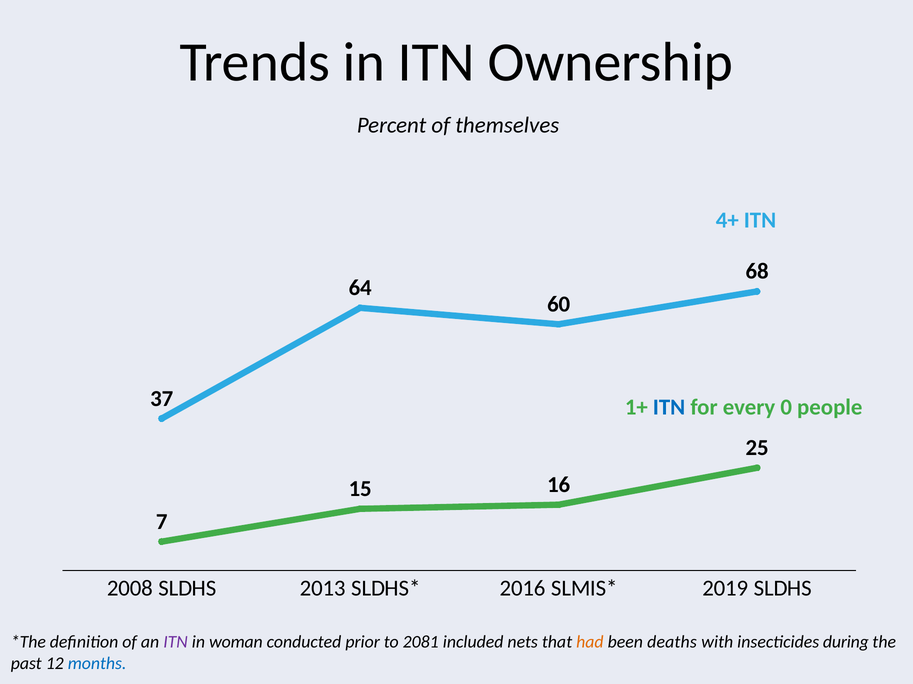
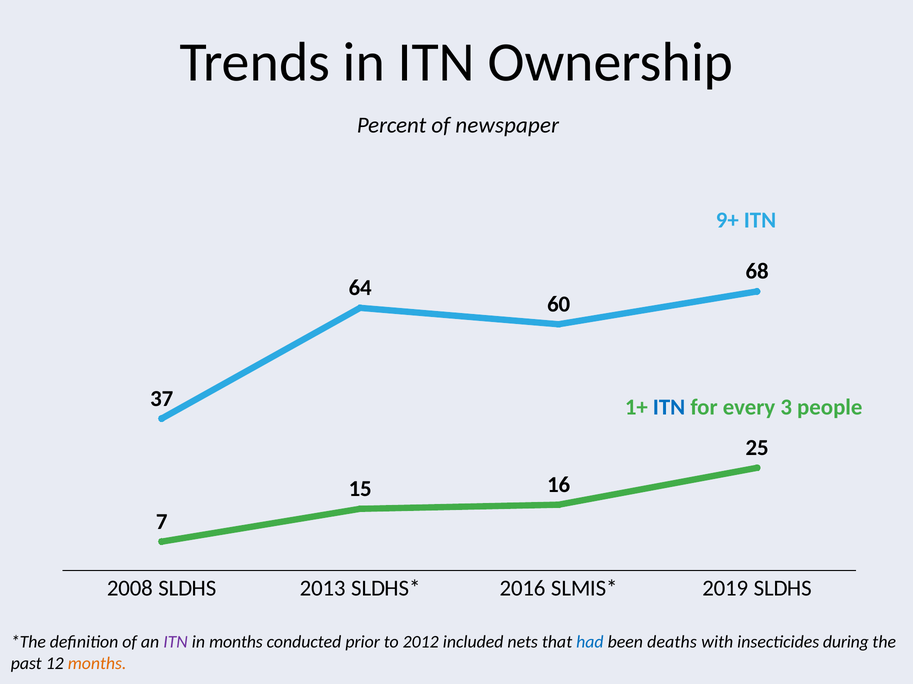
themselves: themselves -> newspaper (507, 125)
4+: 4+ -> 9+ (727, 220)
0: 0 -> 3 (786, 408)
in woman: woman -> months (236, 643)
2081: 2081 -> 2012 (421, 643)
had colour: orange -> blue (590, 643)
months colour: blue -> orange (97, 664)
